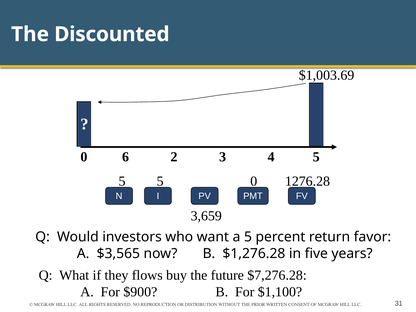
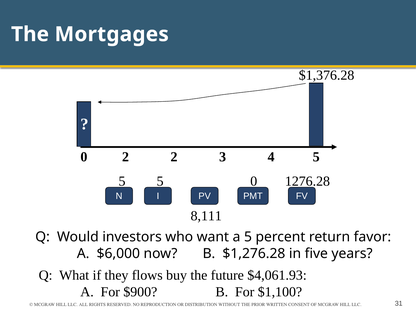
Discounted: Discounted -> Mortgages (112, 34)
$1,003.69: $1,003.69 -> $1,376.28 (327, 75)
0 6: 6 -> 2 (125, 157)
3,659: 3,659 -> 8,111 (206, 216)
$3,565: $3,565 -> $6,000 (118, 254)
$7,276.28: $7,276.28 -> $4,061.93 (277, 275)
